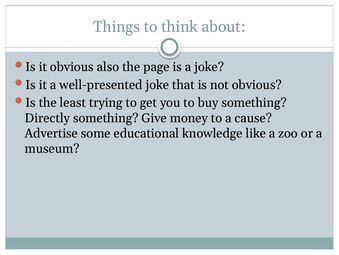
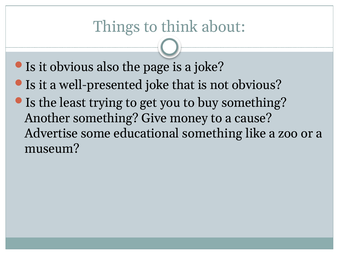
Directly: Directly -> Another (47, 118)
educational knowledge: knowledge -> something (212, 133)
